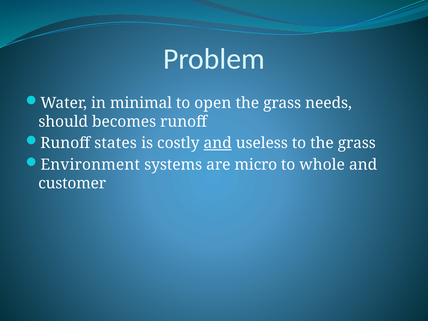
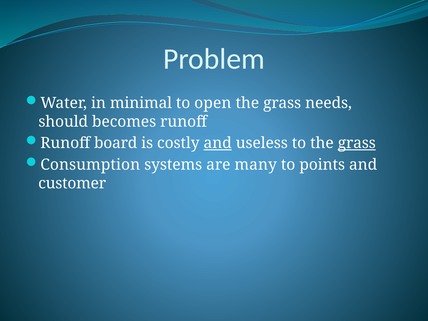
states: states -> board (116, 143)
grass underline: none -> present (357, 143)
Environment: Environment -> Consumption (90, 165)
micro: micro -> many (256, 165)
whole: whole -> points (322, 165)
